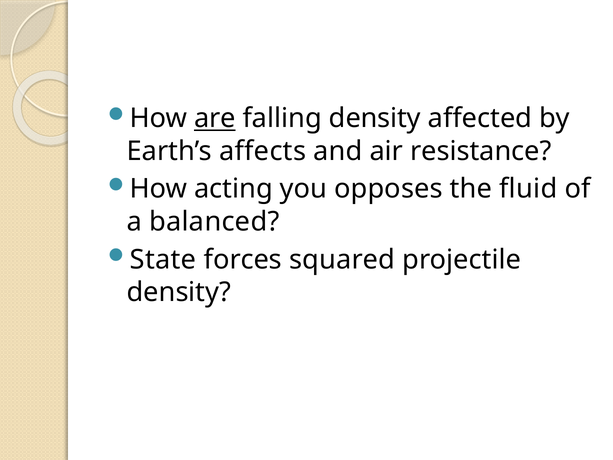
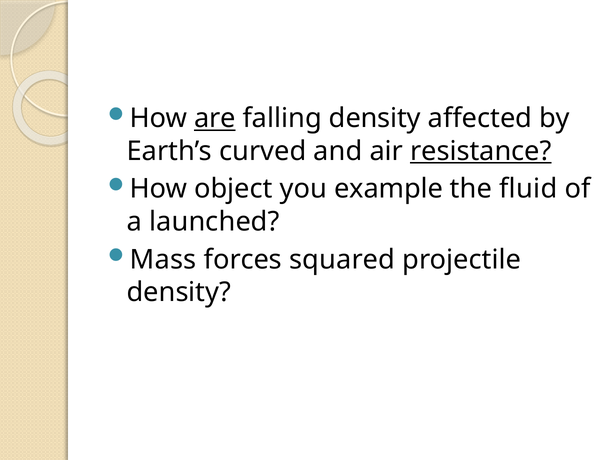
affects: affects -> curved (263, 151)
resistance underline: none -> present (481, 151)
acting: acting -> object (233, 189)
opposes: opposes -> example (389, 189)
balanced: balanced -> launched (214, 222)
State: State -> Mass (163, 259)
